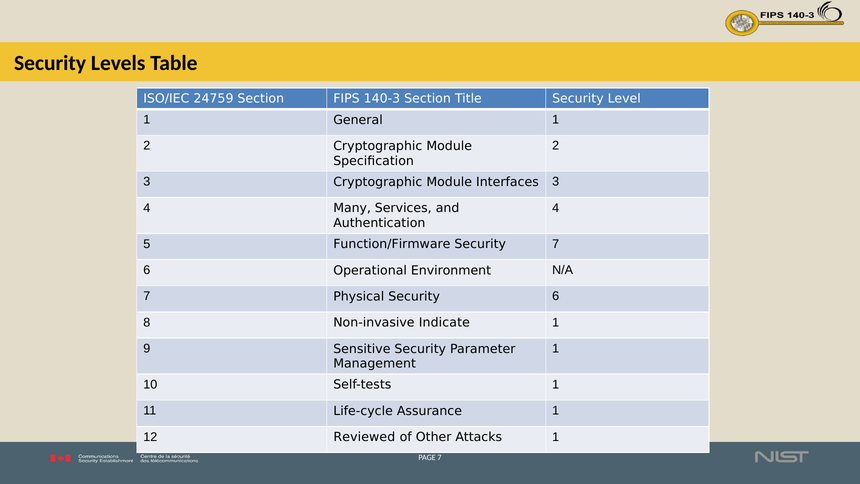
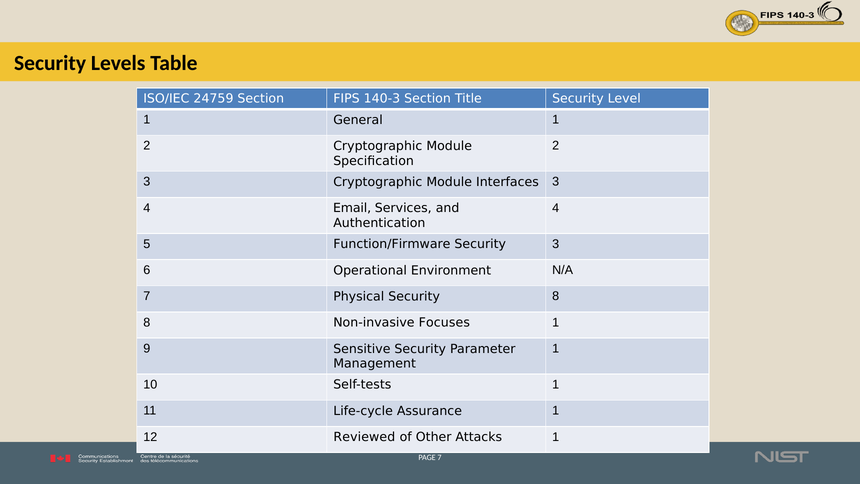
Many: Many -> Email (352, 208)
Security 7: 7 -> 3 (556, 244)
Security 6: 6 -> 8 (556, 296)
Indicate: Indicate -> Focuses (444, 323)
